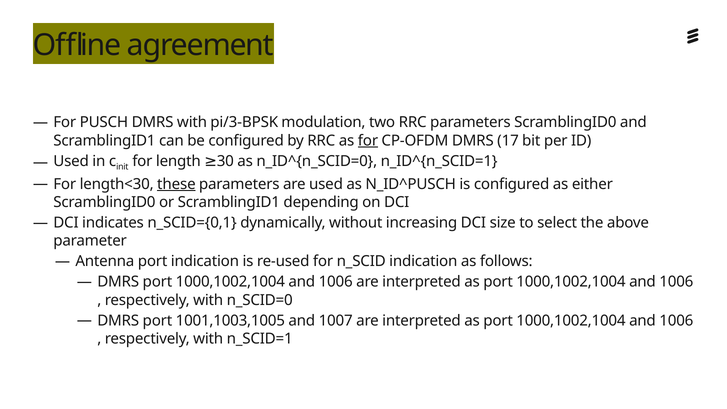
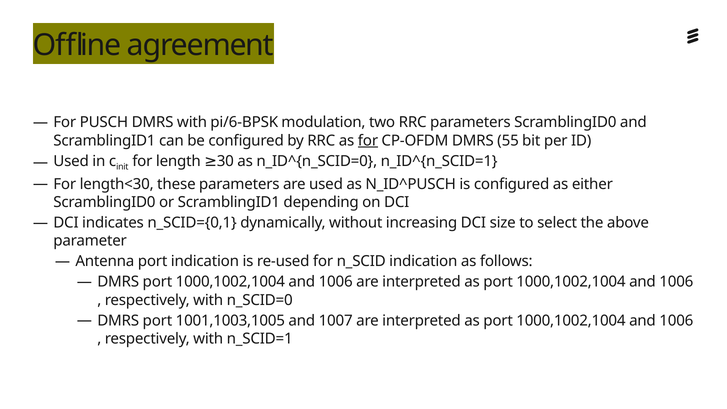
pi/3-BPSK: pi/3-BPSK -> pi/6-BPSK (244, 122)
17: 17 -> 55 (508, 141)
these underline: present -> none (176, 184)
